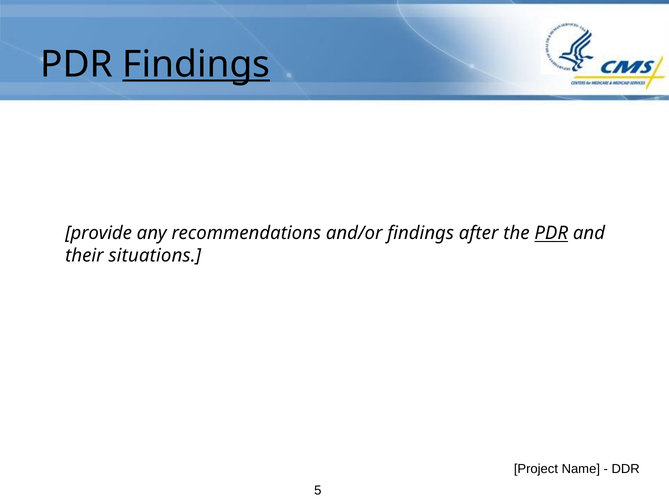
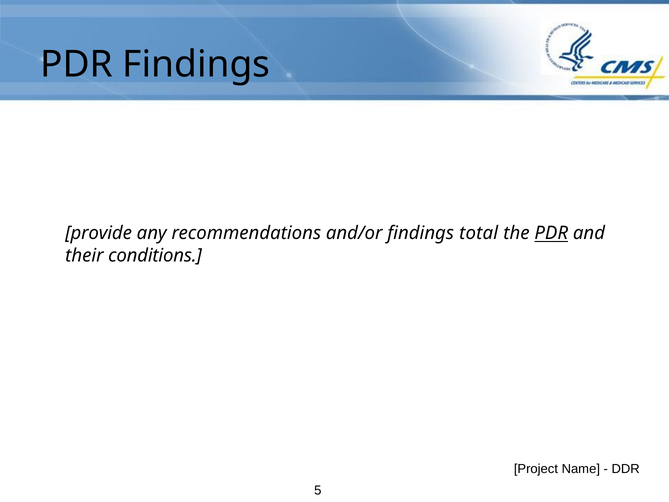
Findings underline: present -> none (196, 64)
after: after -> total (479, 233)
situations: situations -> conditions (155, 256)
